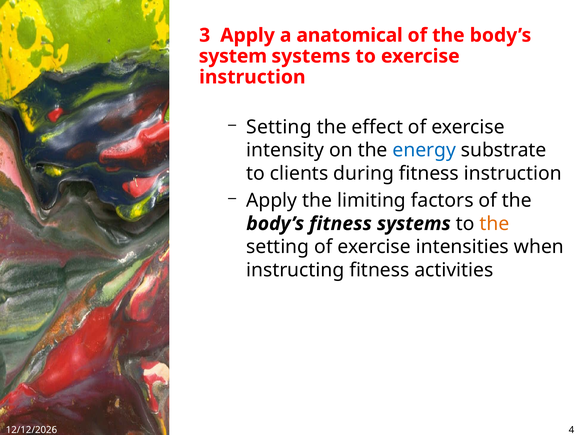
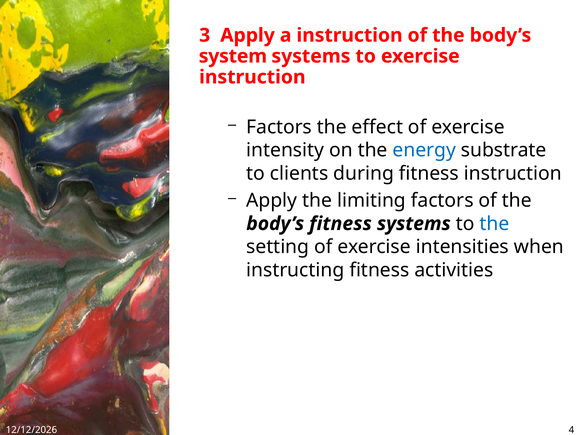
a anatomical: anatomical -> instruction (350, 35)
Setting: Setting -> Factors (279, 127)
the colour: orange -> blue (494, 224)
